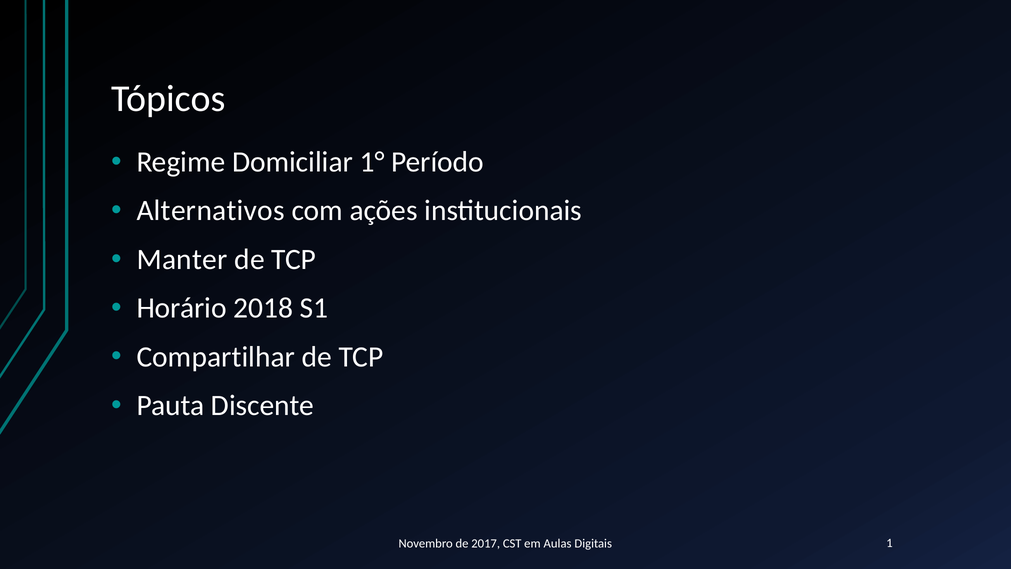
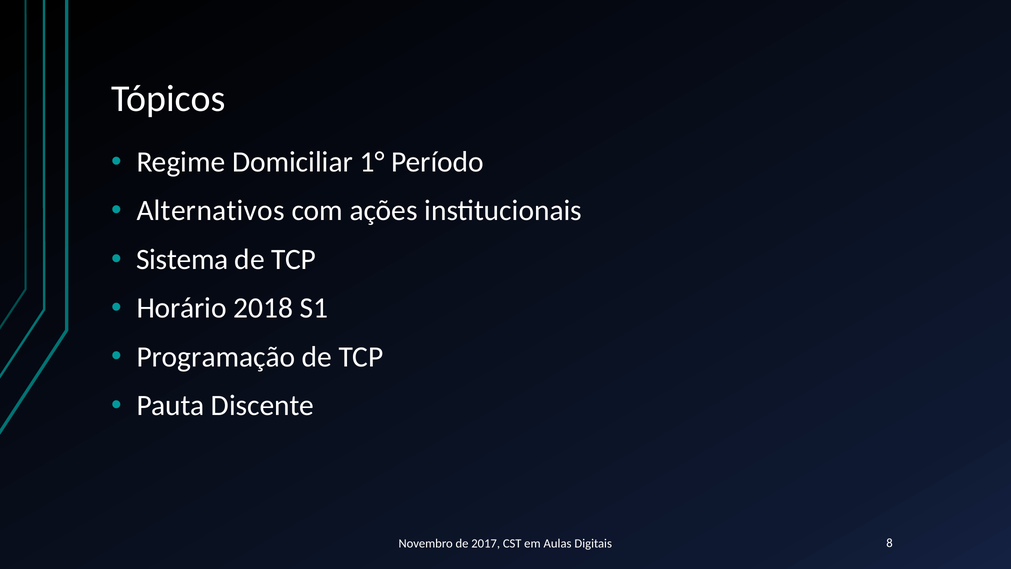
Manter: Manter -> Sistema (182, 259)
Compartilhar: Compartilhar -> Programação (216, 357)
1: 1 -> 8 (890, 543)
